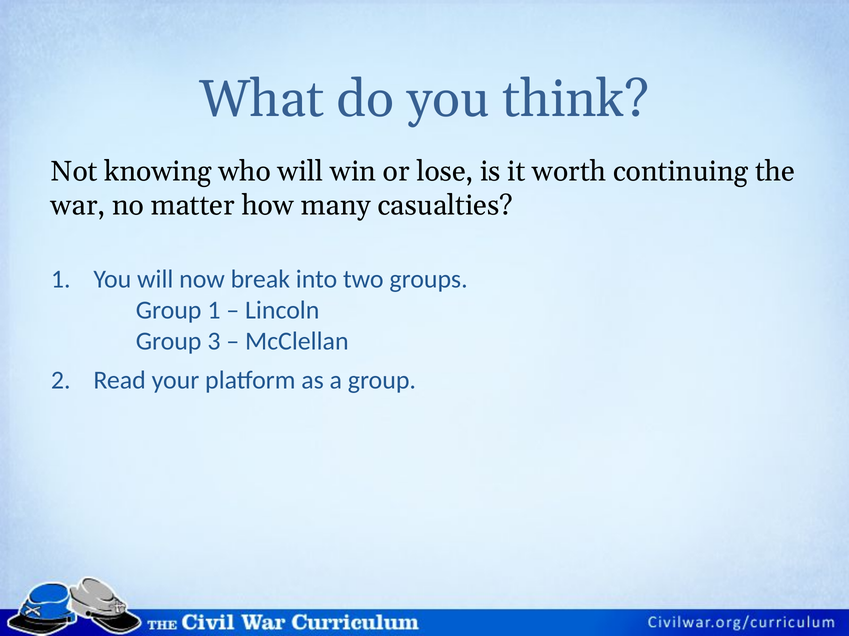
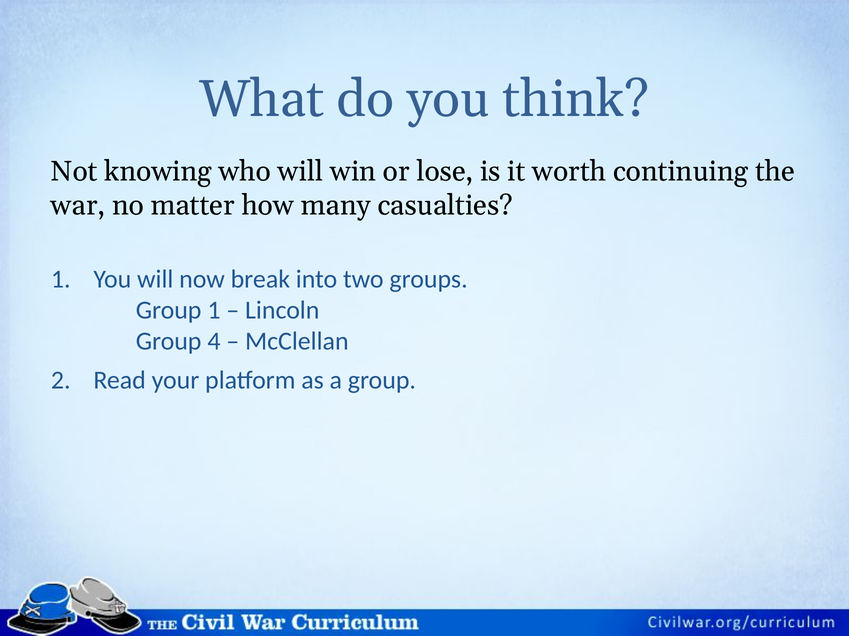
3: 3 -> 4 (214, 342)
